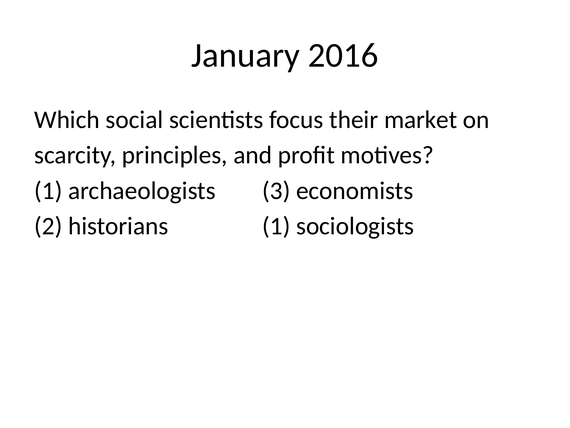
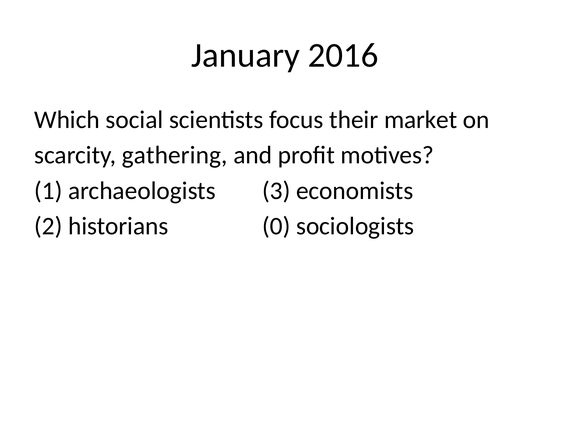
principles: principles -> gathering (175, 155)
historians 1: 1 -> 0 (276, 226)
